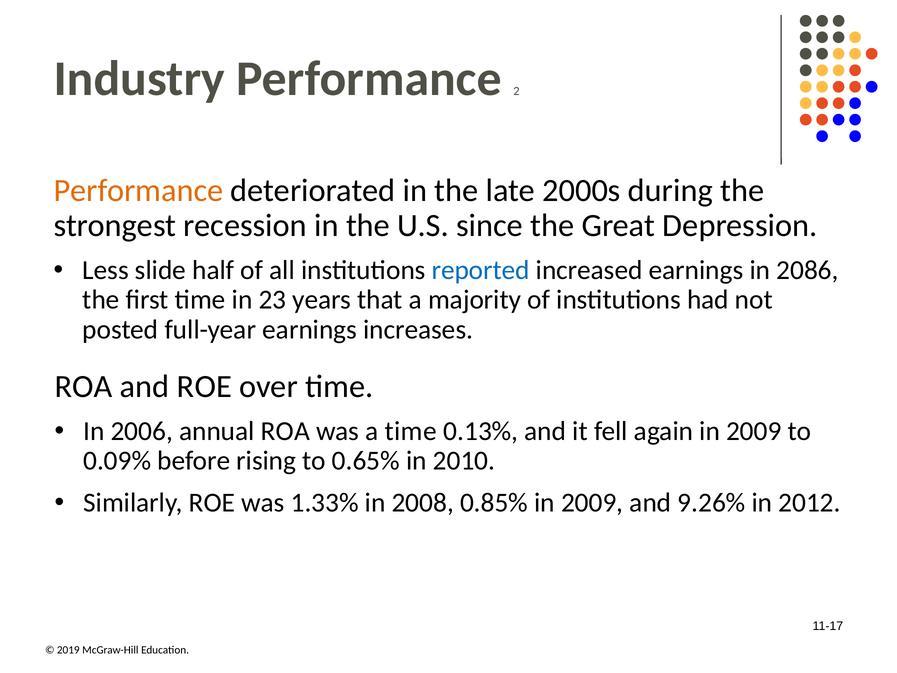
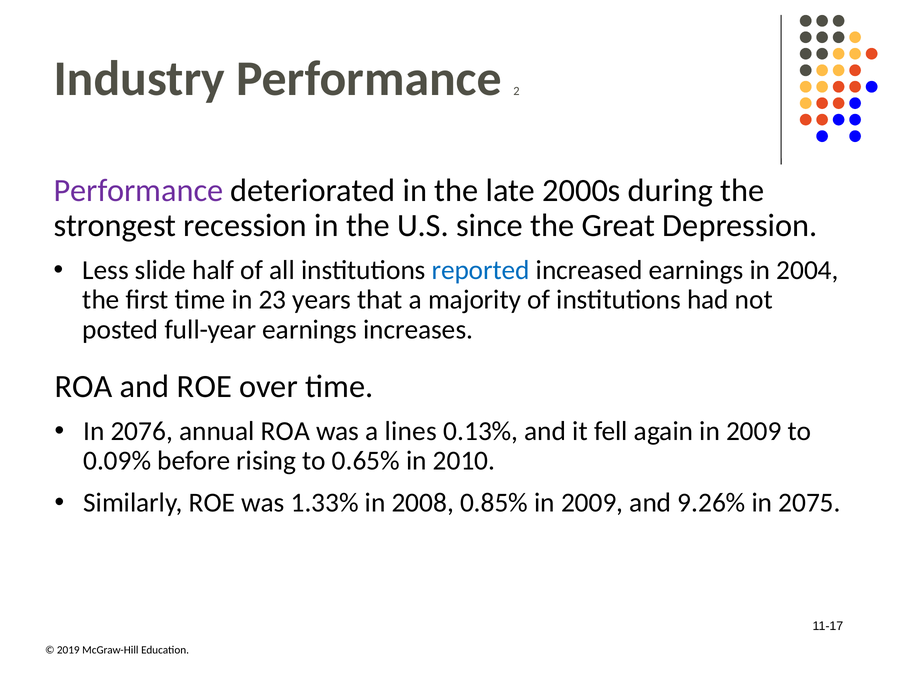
Performance colour: orange -> purple (139, 190)
2086: 2086 -> 2004 (808, 270)
2006: 2006 -> 2076 (142, 431)
a time: time -> lines (411, 431)
2012: 2012 -> 2075 (810, 503)
